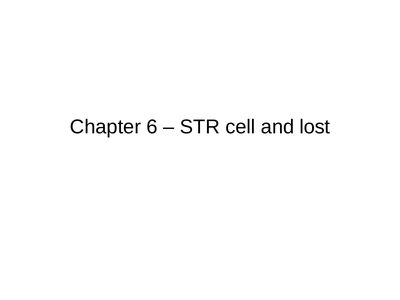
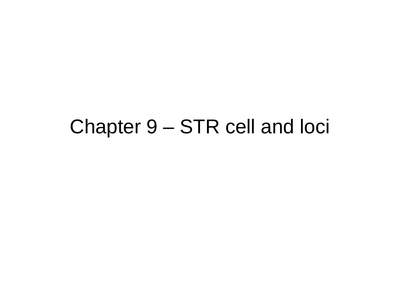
6: 6 -> 9 (152, 127)
lost: lost -> loci (315, 127)
